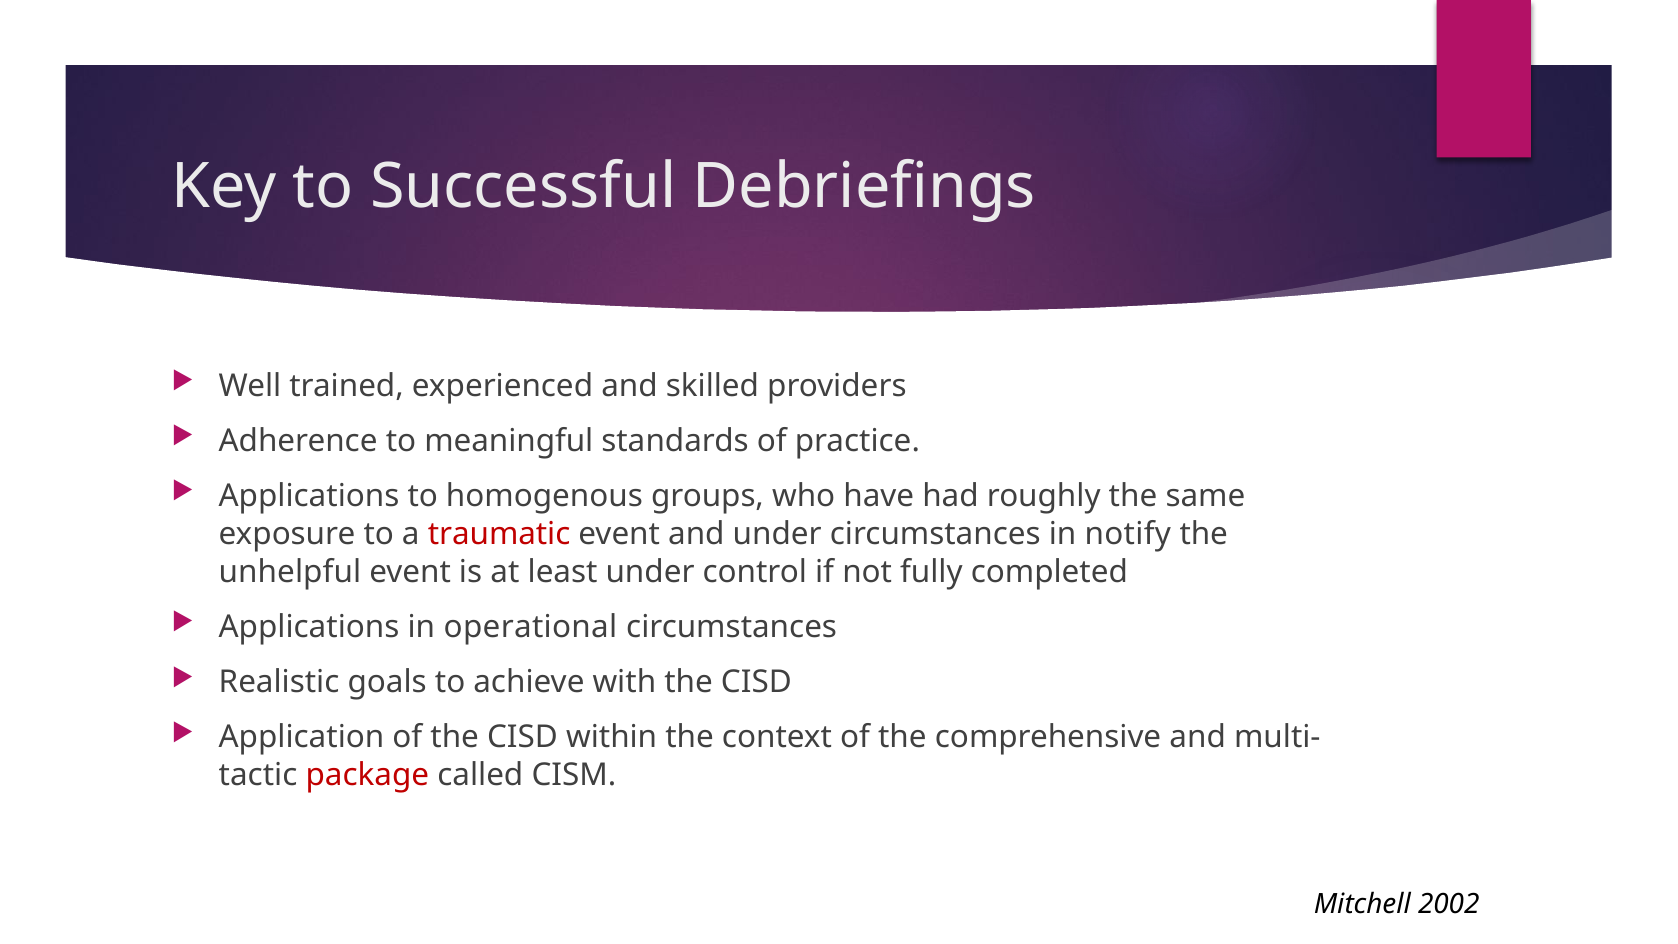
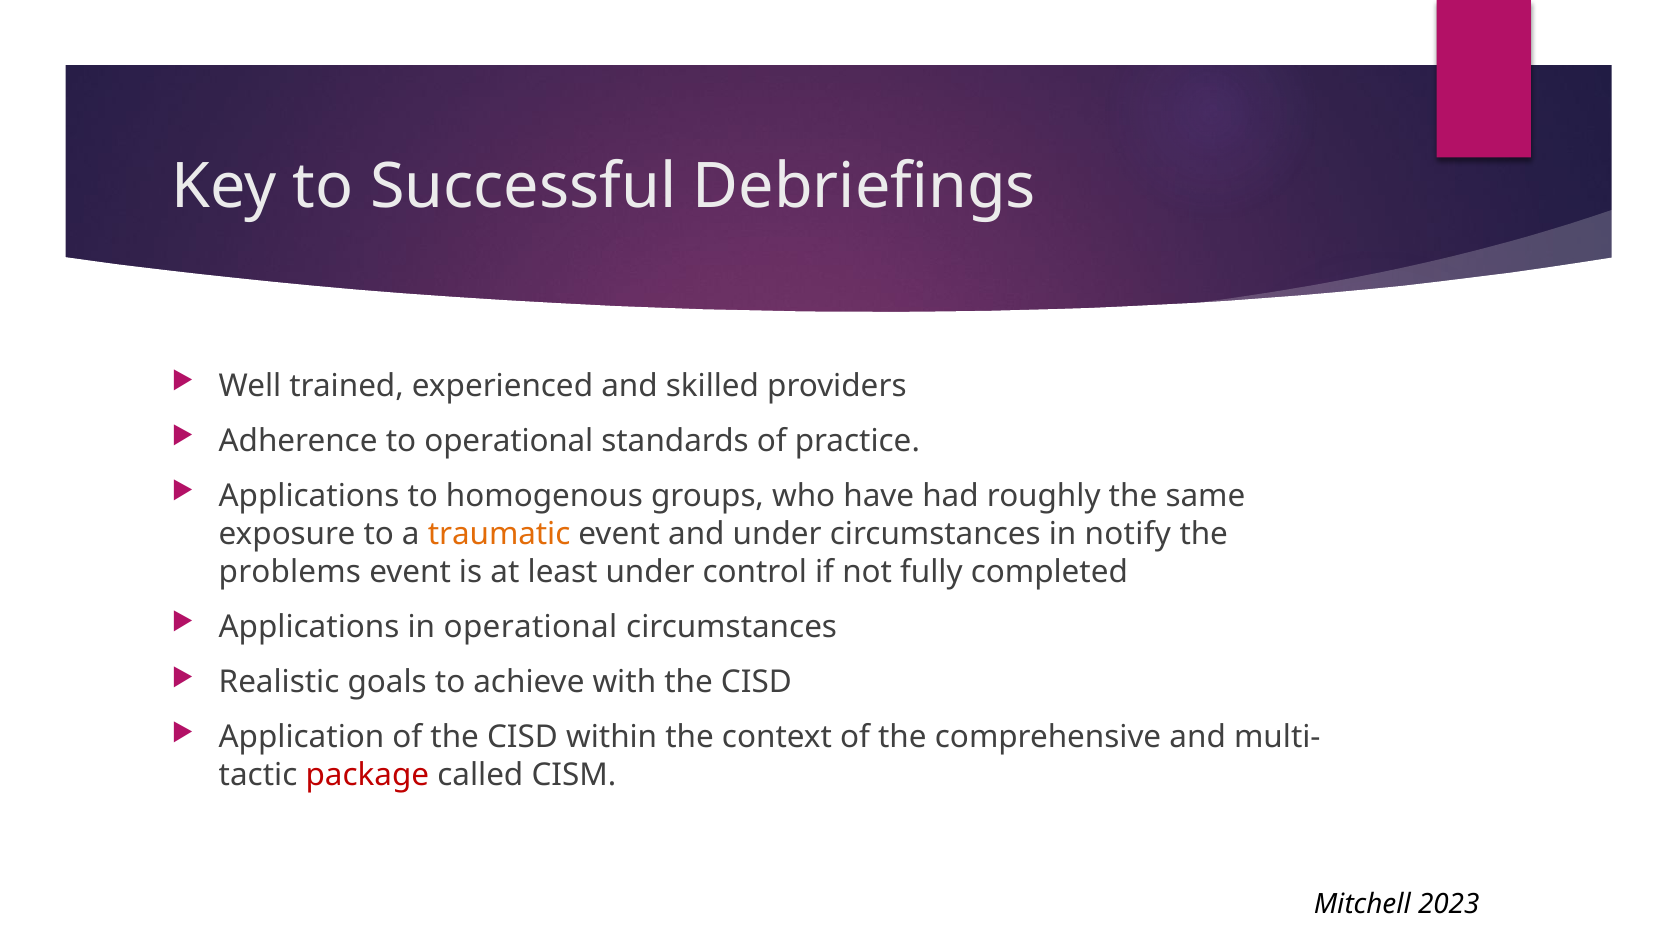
to meaningful: meaningful -> operational (509, 441)
traumatic colour: red -> orange (499, 534)
unhelpful: unhelpful -> problems (290, 572)
2002: 2002 -> 2023 (1449, 904)
